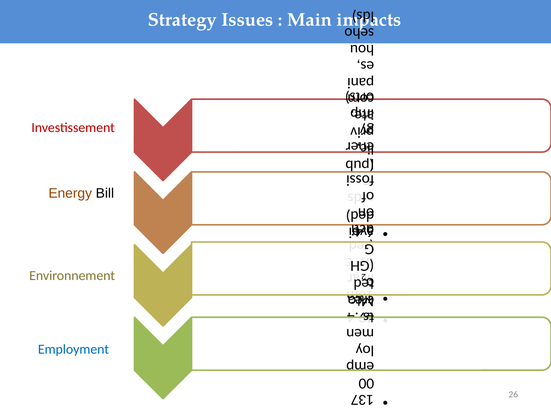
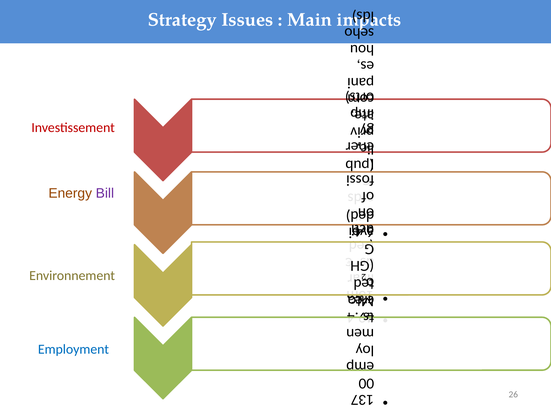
Bill colour: black -> purple (105, 193)
